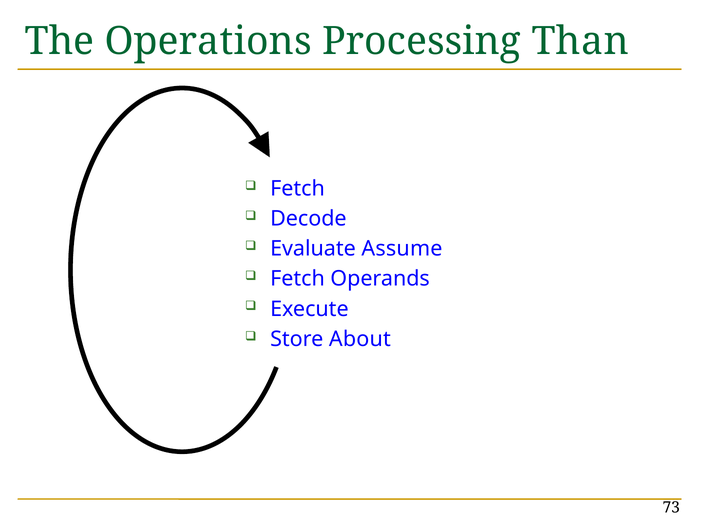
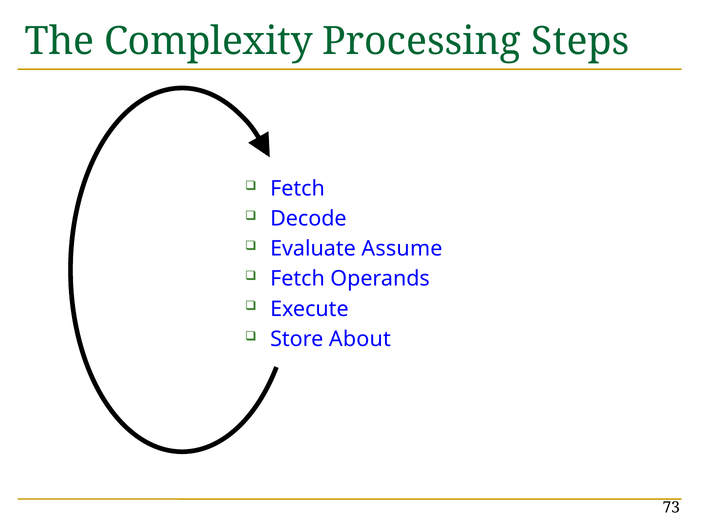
Operations: Operations -> Complexity (208, 42)
Than: Than -> Steps (580, 42)
